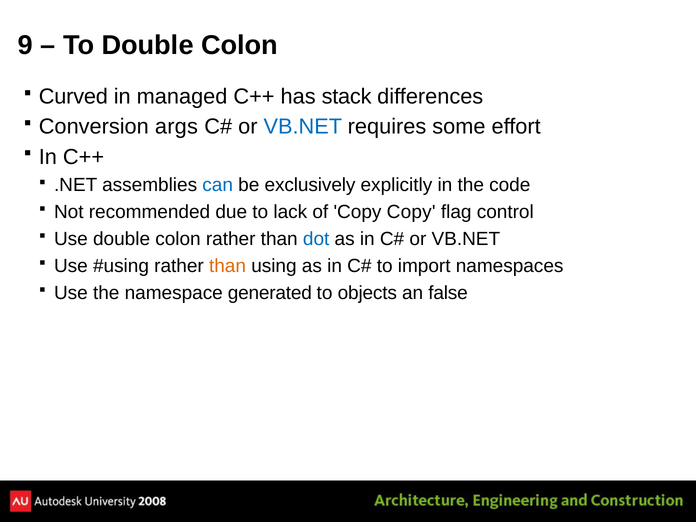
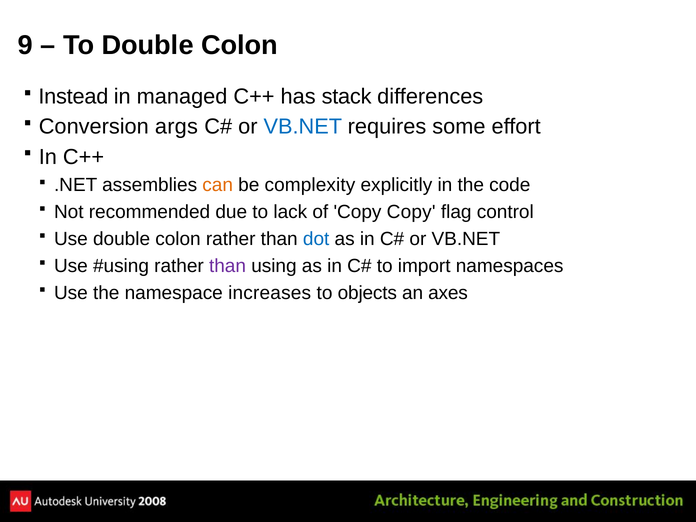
Curved: Curved -> Instead (73, 96)
can colour: blue -> orange (218, 185)
exclusively: exclusively -> complexity (310, 185)
than colour: orange -> purple (228, 266)
generated: generated -> increases (270, 293)
false: false -> axes (448, 293)
